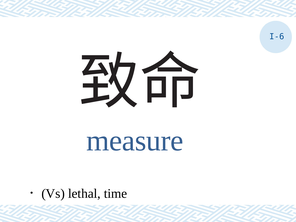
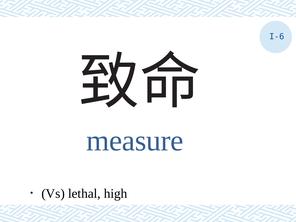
time: time -> high (116, 194)
